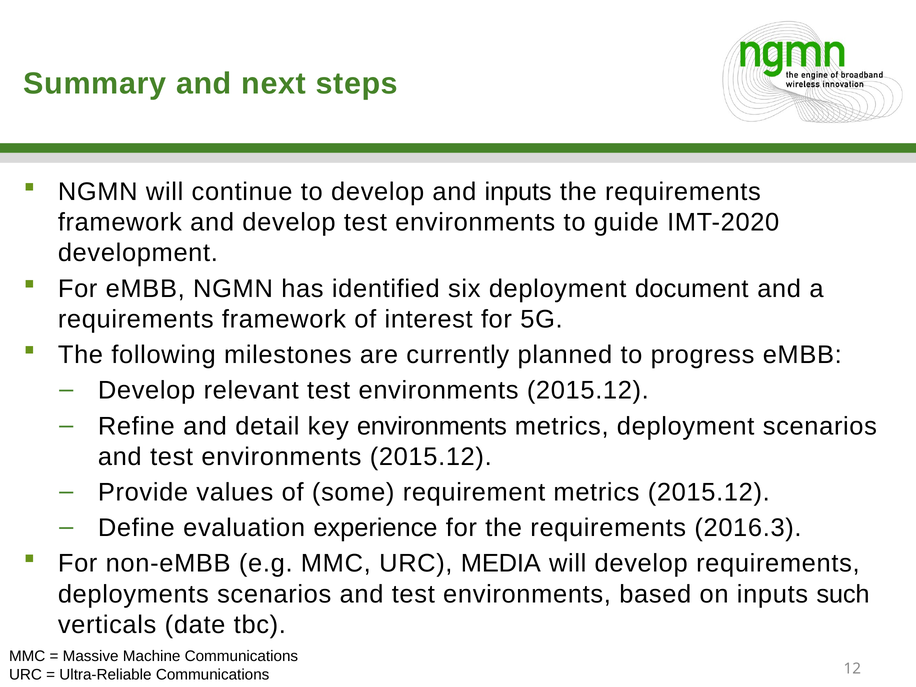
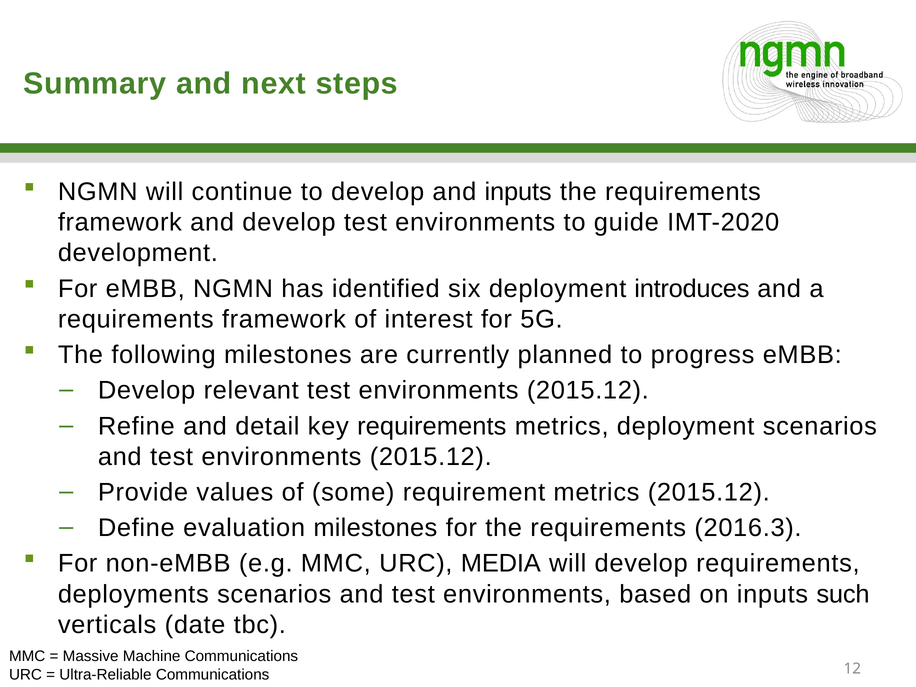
document: document -> introduces (692, 289)
key environments: environments -> requirements (432, 426)
evaluation experience: experience -> milestones (375, 528)
